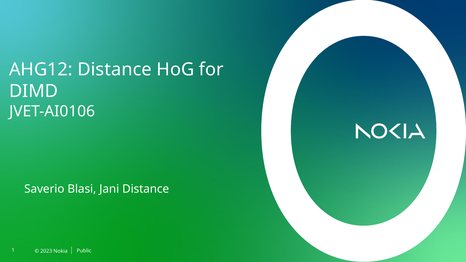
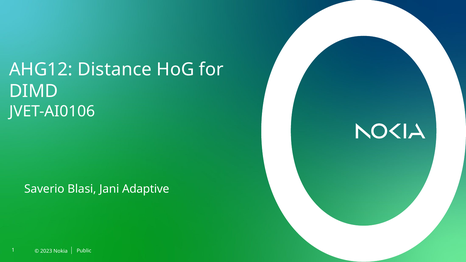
Jani Distance: Distance -> Adaptive (146, 189)
